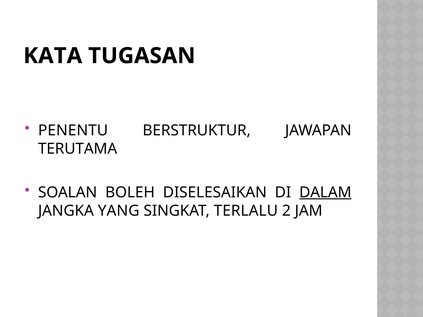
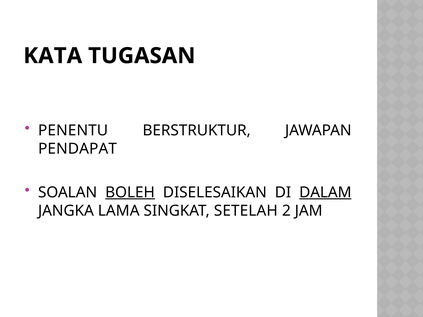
TERUTAMA: TERUTAMA -> PENDAPAT (78, 149)
BOLEH underline: none -> present (130, 192)
YANG: YANG -> LAMA (119, 211)
TERLALU: TERLALU -> SETELAH (246, 211)
